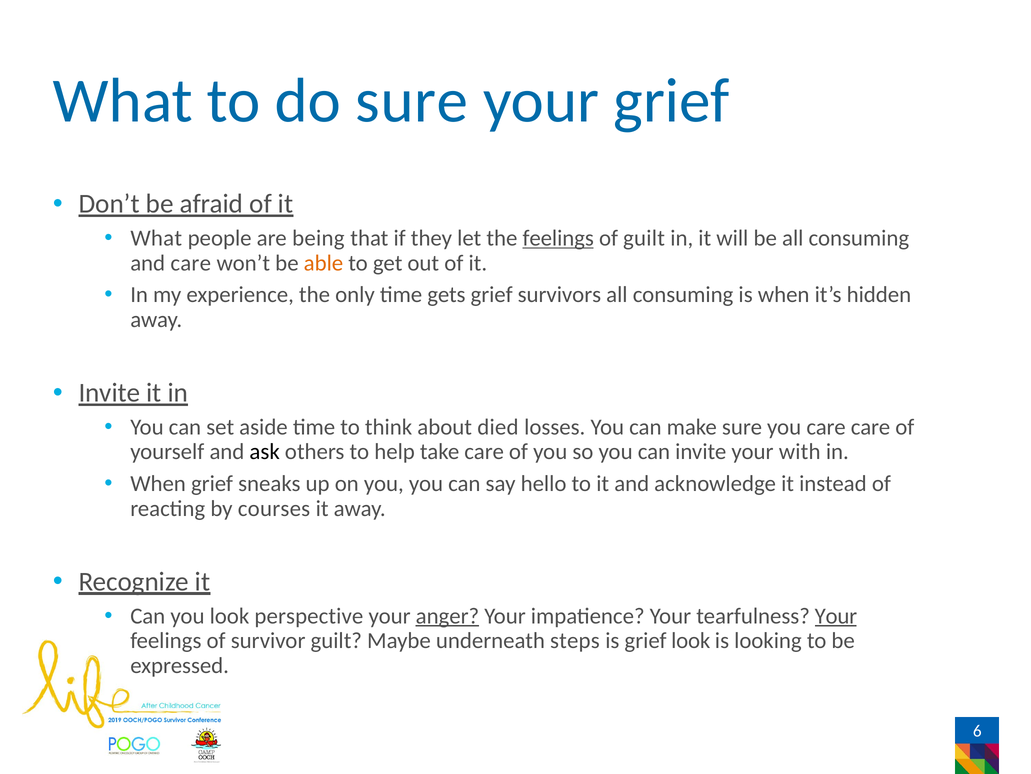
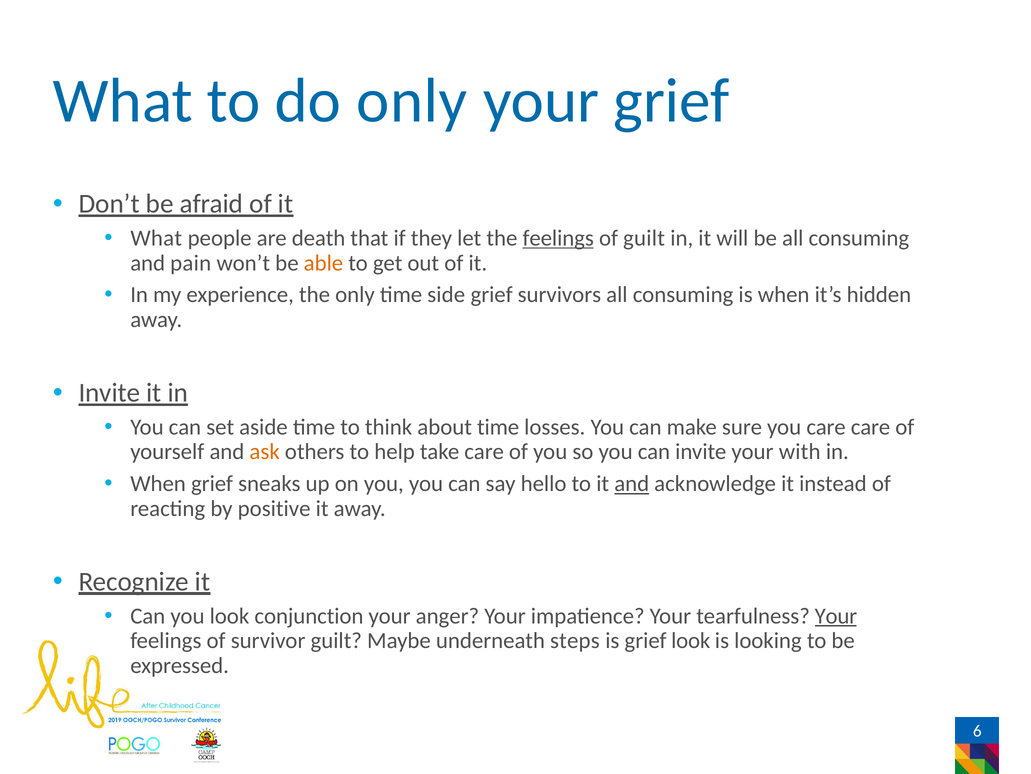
do sure: sure -> only (412, 101)
being: being -> death (319, 238)
and care: care -> pain (191, 263)
gets: gets -> side (446, 295)
about died: died -> time (498, 427)
ask colour: black -> orange (265, 451)
and underline: none -> present (632, 483)
courses: courses -> positive (274, 508)
perspective: perspective -> conjunction (309, 615)
anger underline: present -> none (447, 615)
